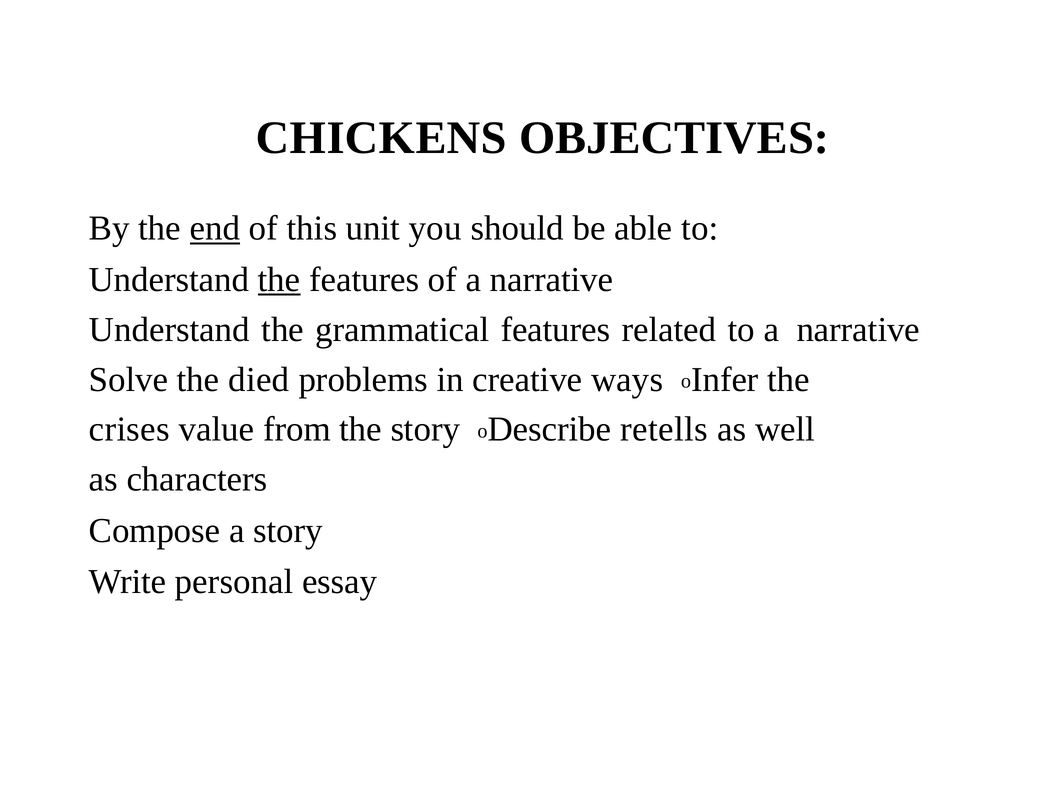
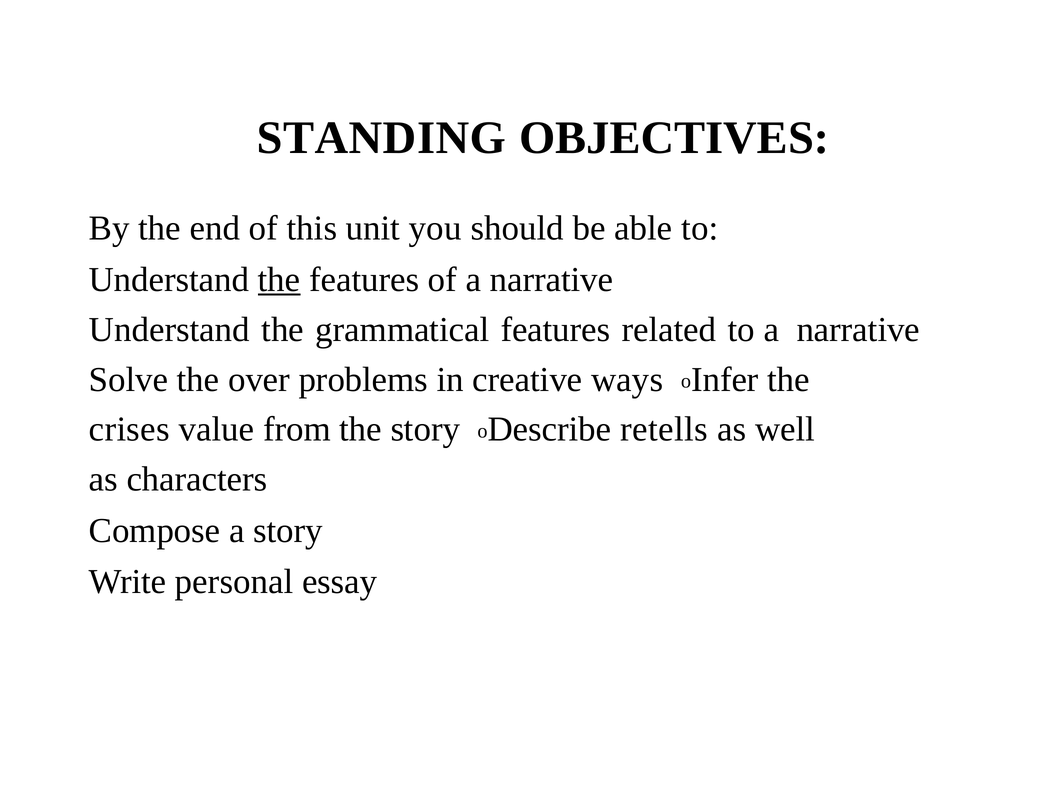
CHICKENS: CHICKENS -> STANDING (381, 138)
end underline: present -> none (215, 228)
died: died -> over (259, 379)
